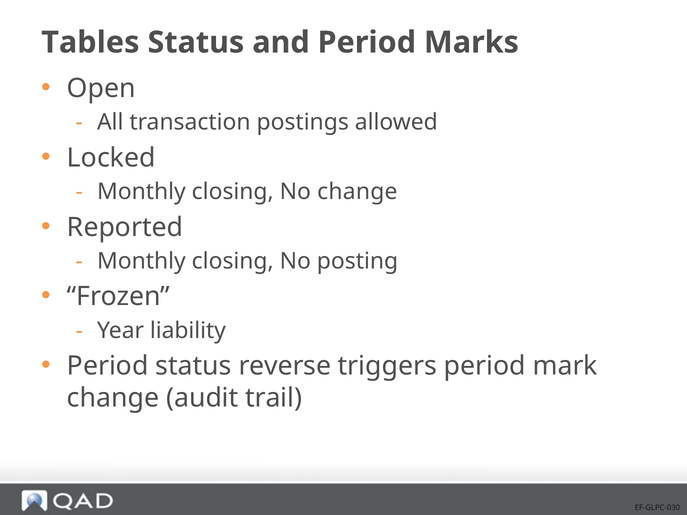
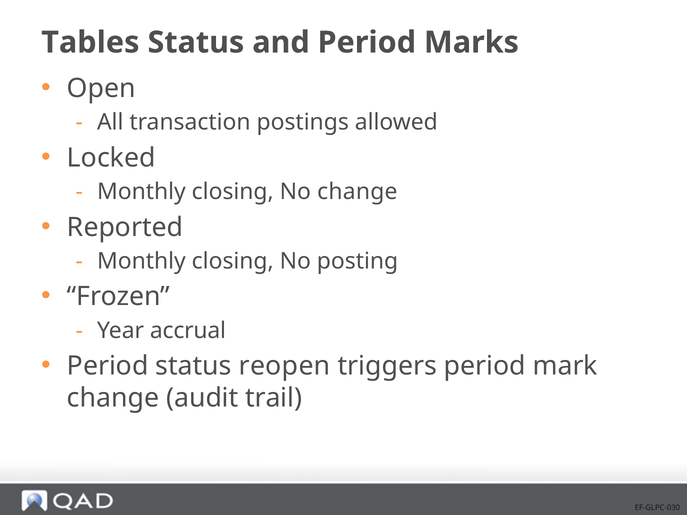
liability: liability -> accrual (188, 331)
reverse: reverse -> reopen (285, 366)
